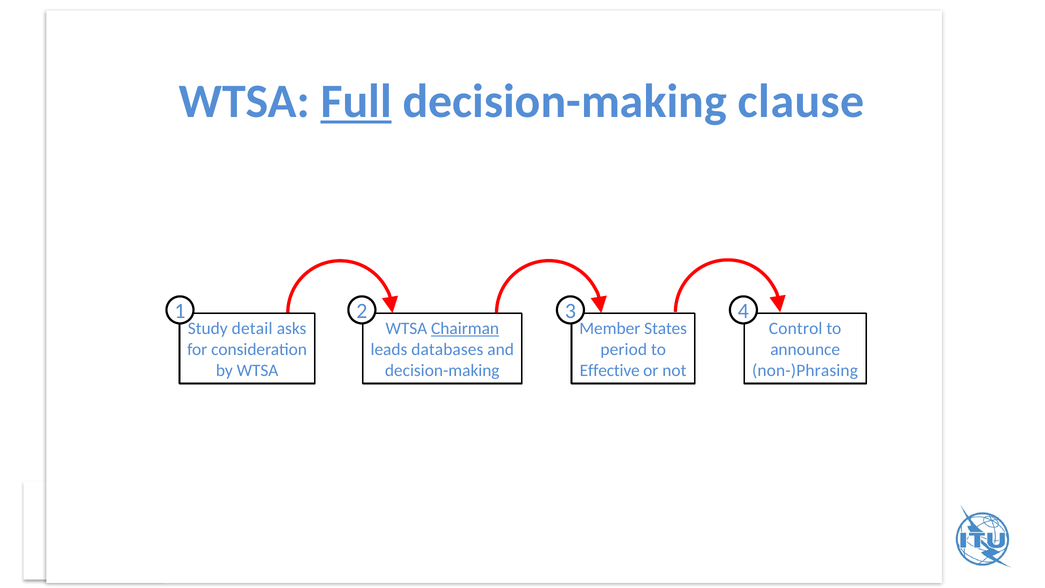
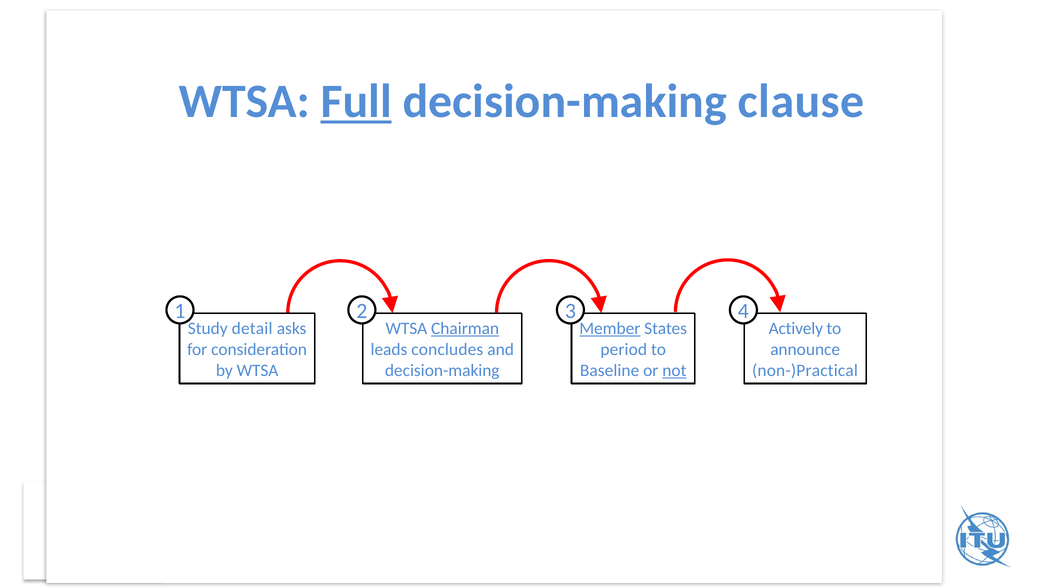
Member underline: none -> present (610, 329)
Control: Control -> Actively (796, 329)
databases: databases -> concludes (447, 349)
Effective: Effective -> Baseline (610, 370)
not underline: none -> present (674, 370)
non-)Phrasing: non-)Phrasing -> non-)Practical (805, 370)
